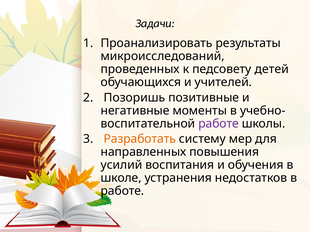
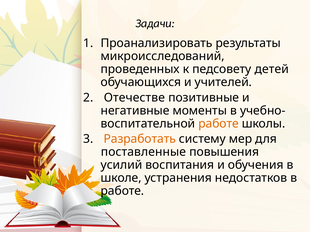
Позоришь: Позоришь -> Отечестве (134, 98)
работе colour: purple -> orange (219, 124)
направленных: направленных -> поставленные (143, 152)
